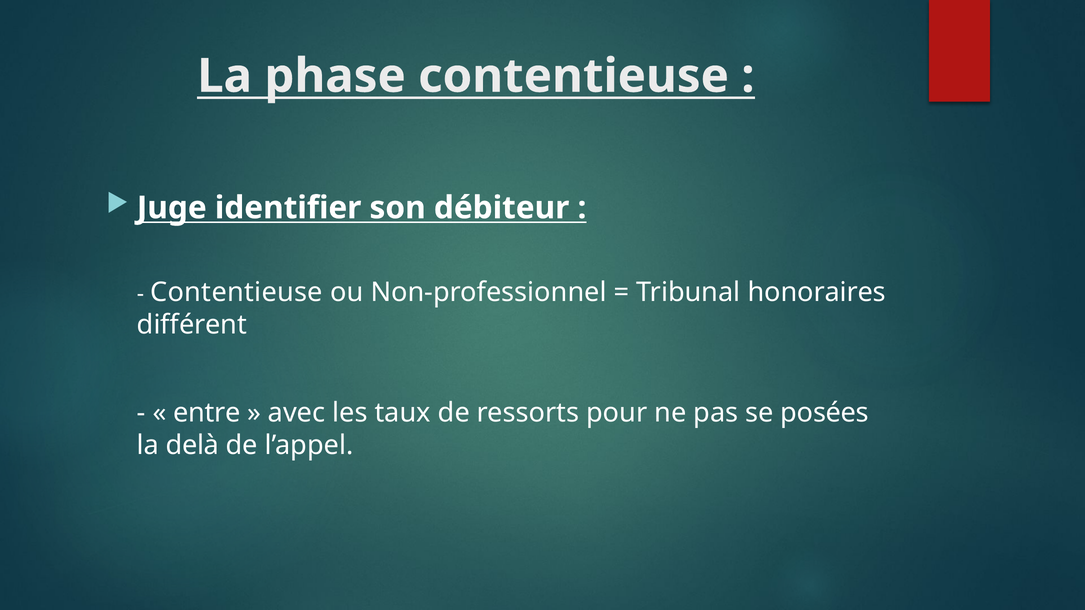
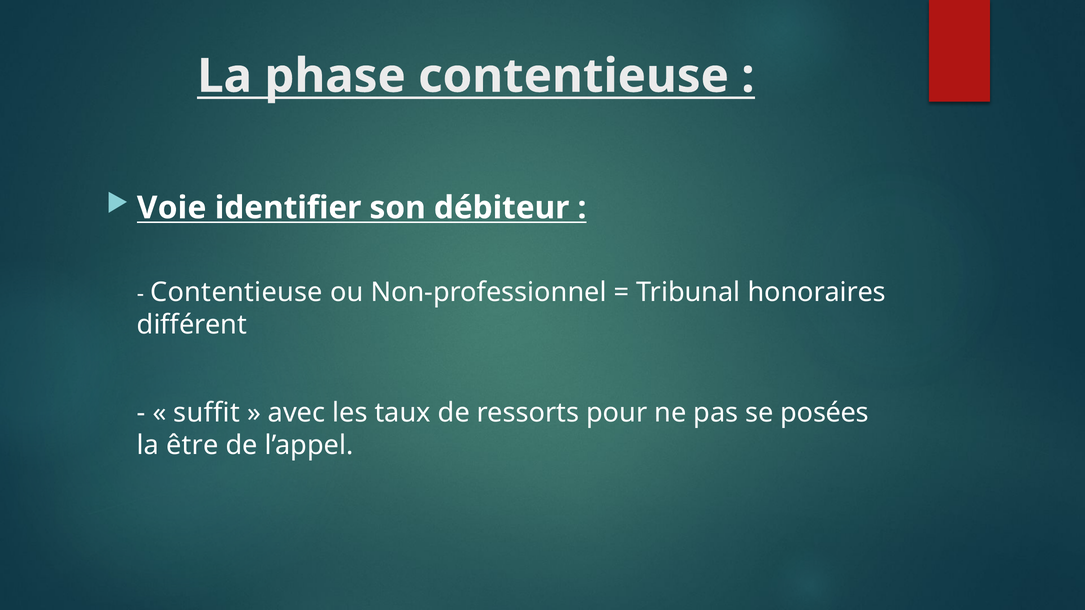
Juge: Juge -> Voie (172, 208)
entre: entre -> suffit (207, 413)
delà: delà -> être (192, 445)
